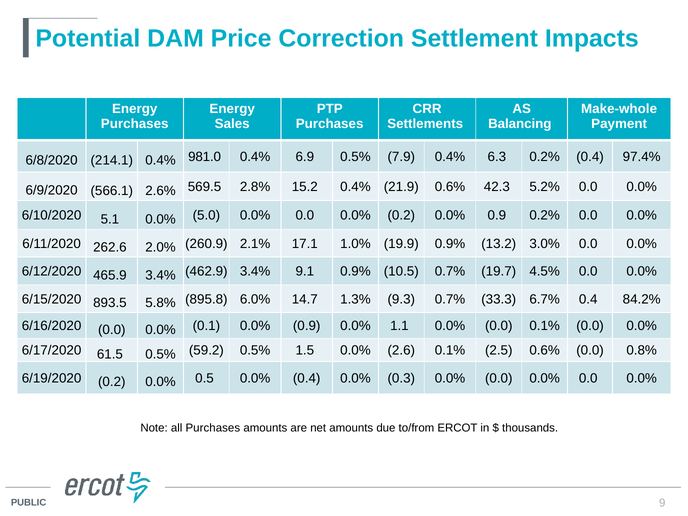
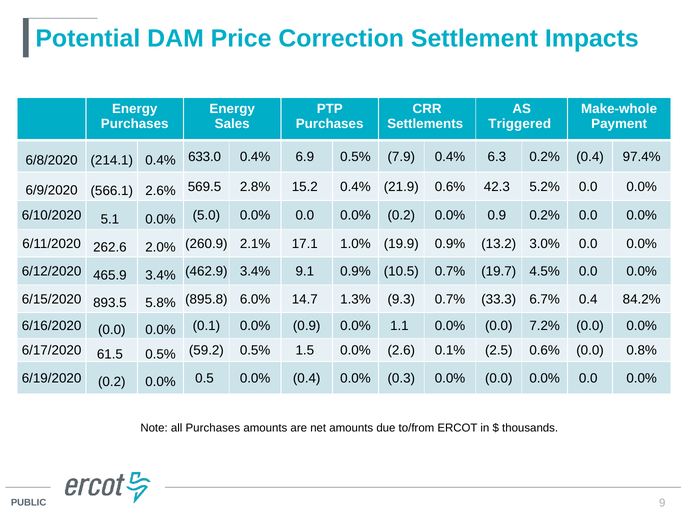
Balancing: Balancing -> Triggered (520, 124)
981.0: 981.0 -> 633.0 (205, 157)
0.0 0.1%: 0.1% -> 7.2% (545, 326)
